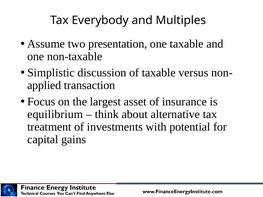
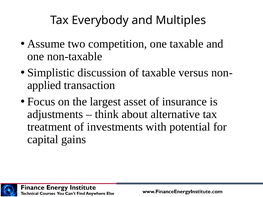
presentation: presentation -> competition (118, 44)
equilibrium: equilibrium -> adjustments (55, 114)
